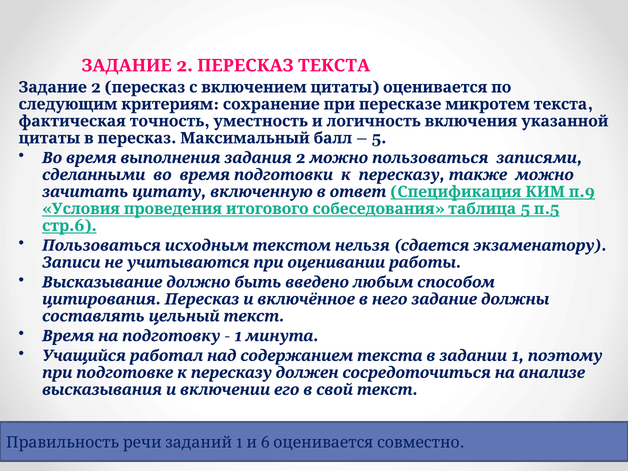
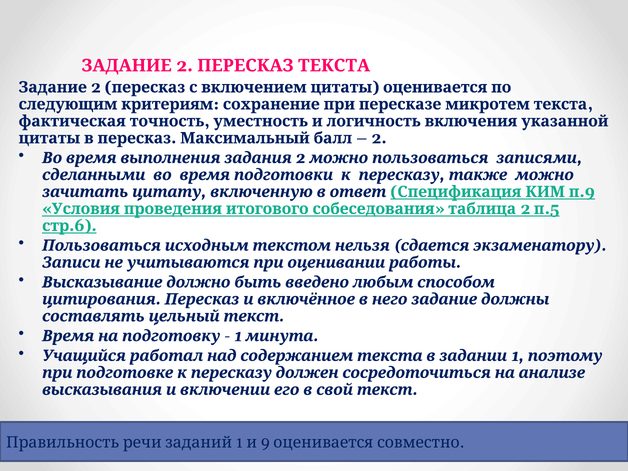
5: 5 -> 2 (379, 138)
5: 5 -> 2 (525, 209)
6: 6 -> 9 (265, 443)
